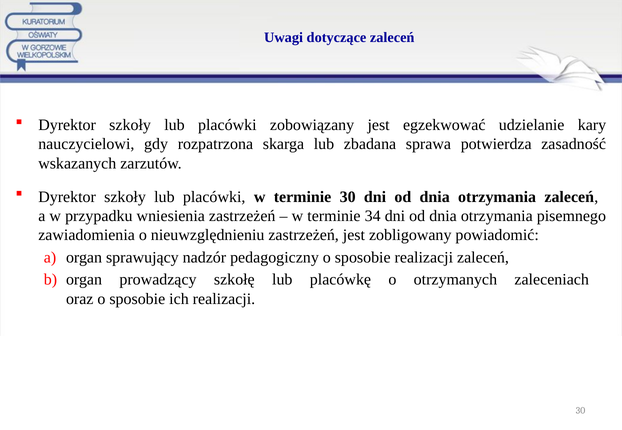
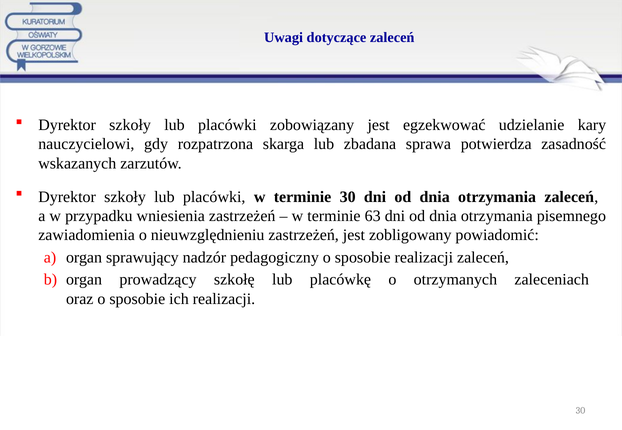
34: 34 -> 63 (373, 216)
